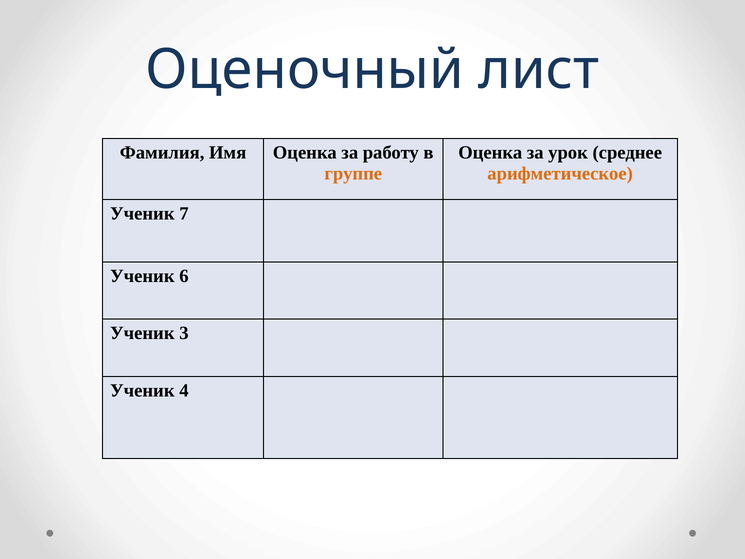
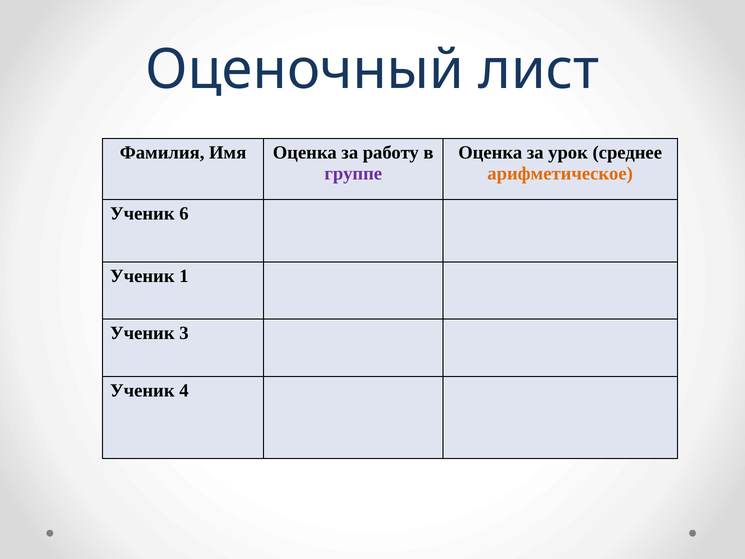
группе colour: orange -> purple (353, 173)
7: 7 -> 6 (184, 214)
6: 6 -> 1 (184, 276)
